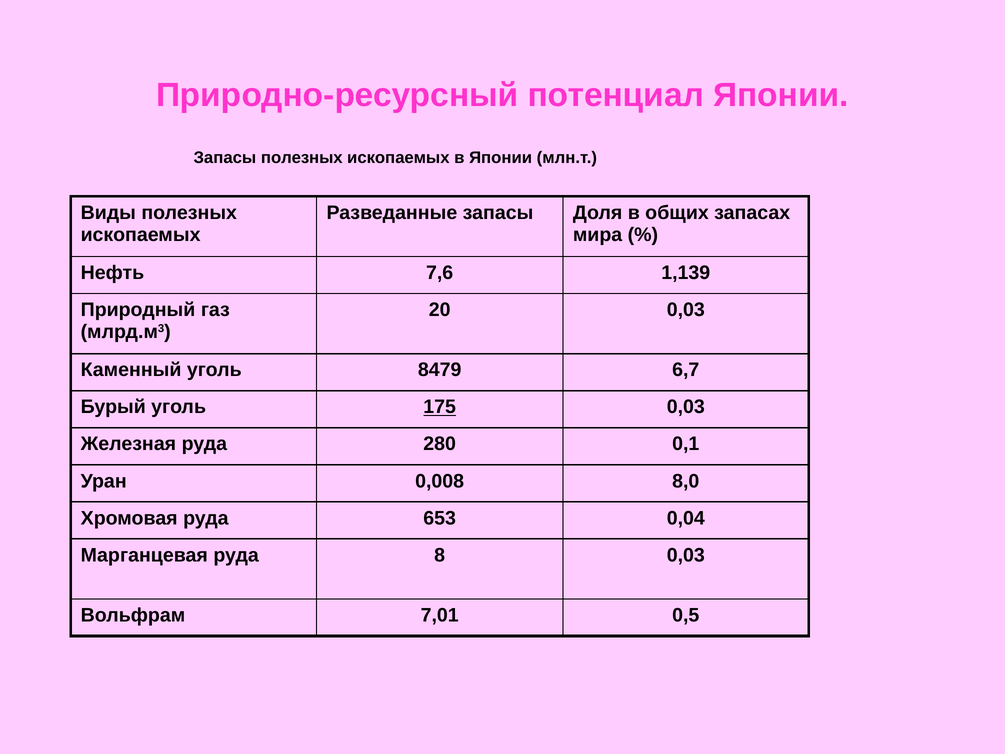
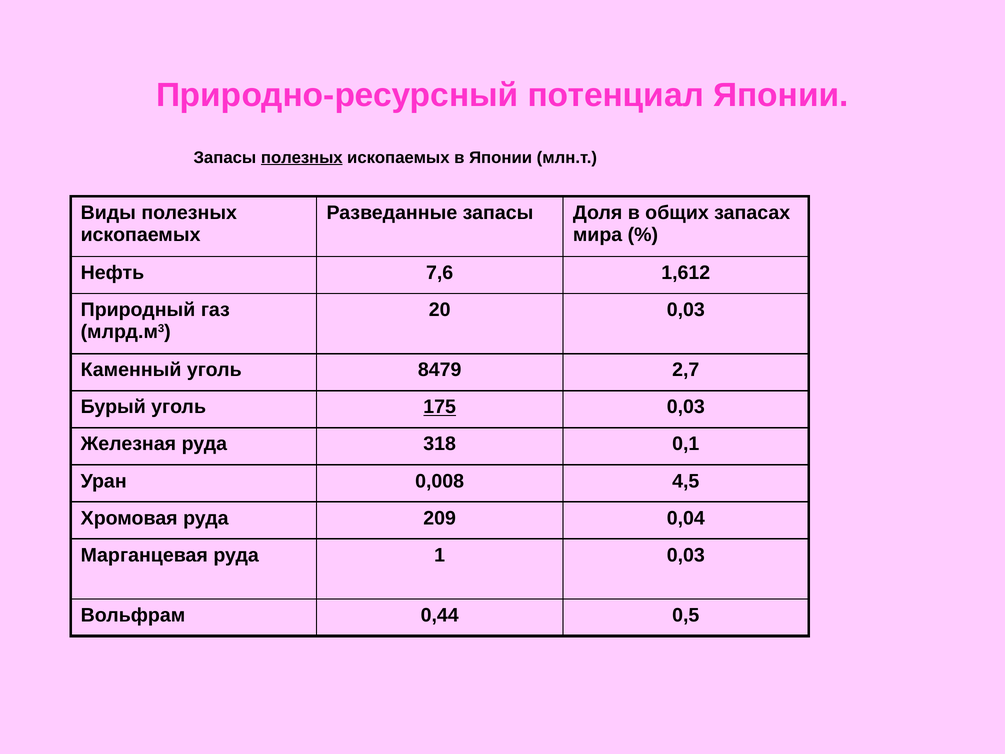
полезных underline: none -> present (302, 157)
1,139: 1,139 -> 1,612 (686, 273)
6,7: 6,7 -> 2,7 (686, 370)
280: 280 -> 318 (440, 444)
8,0: 8,0 -> 4,5 (686, 481)
653: 653 -> 209 (440, 518)
8: 8 -> 1 (440, 555)
7,01: 7,01 -> 0,44 (440, 615)
